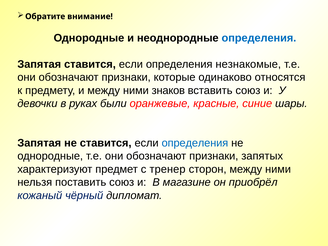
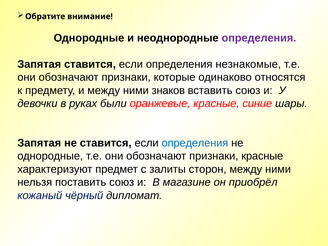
определения colour: blue -> purple (259, 38)
признаки запятых: запятых -> красные (262, 156)
тренер: тренер -> залиты (168, 169)
